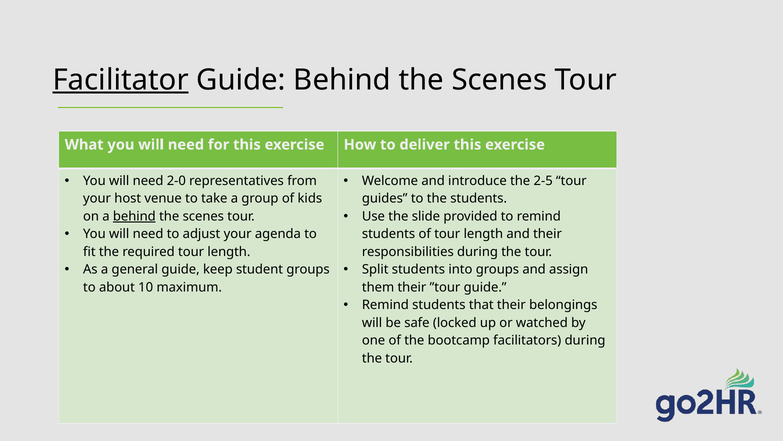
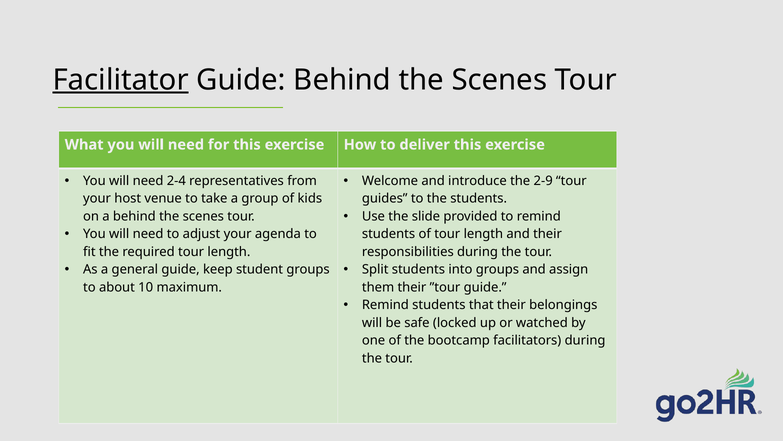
2-0: 2-0 -> 2-4 (176, 181)
2-5: 2-5 -> 2-9 (543, 181)
behind underline: present -> none (134, 216)
